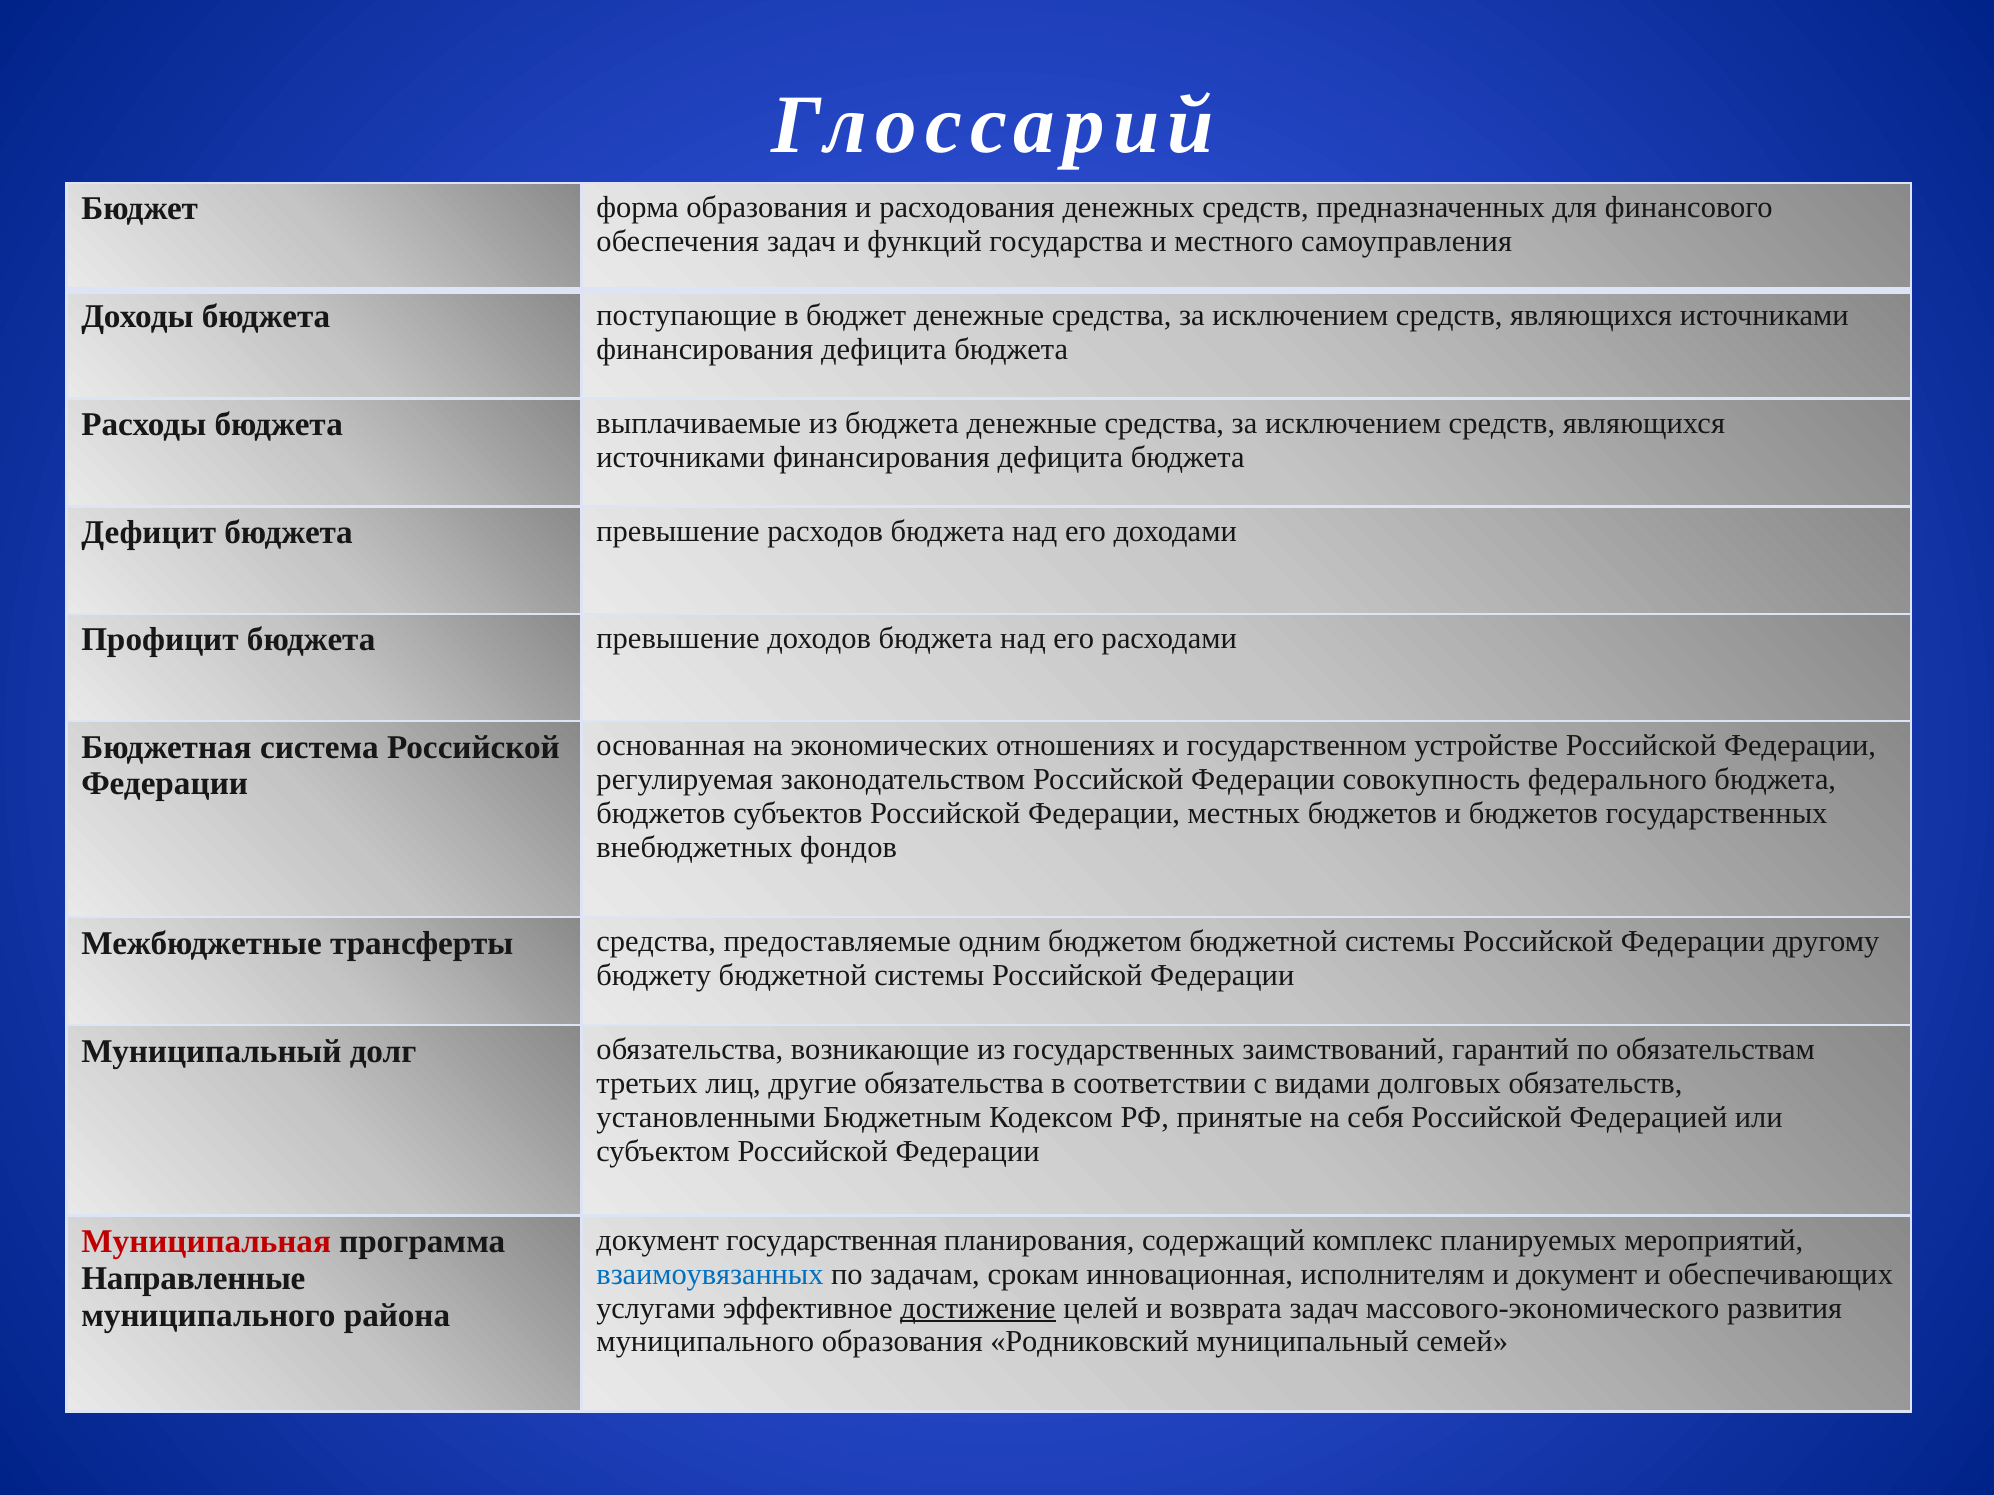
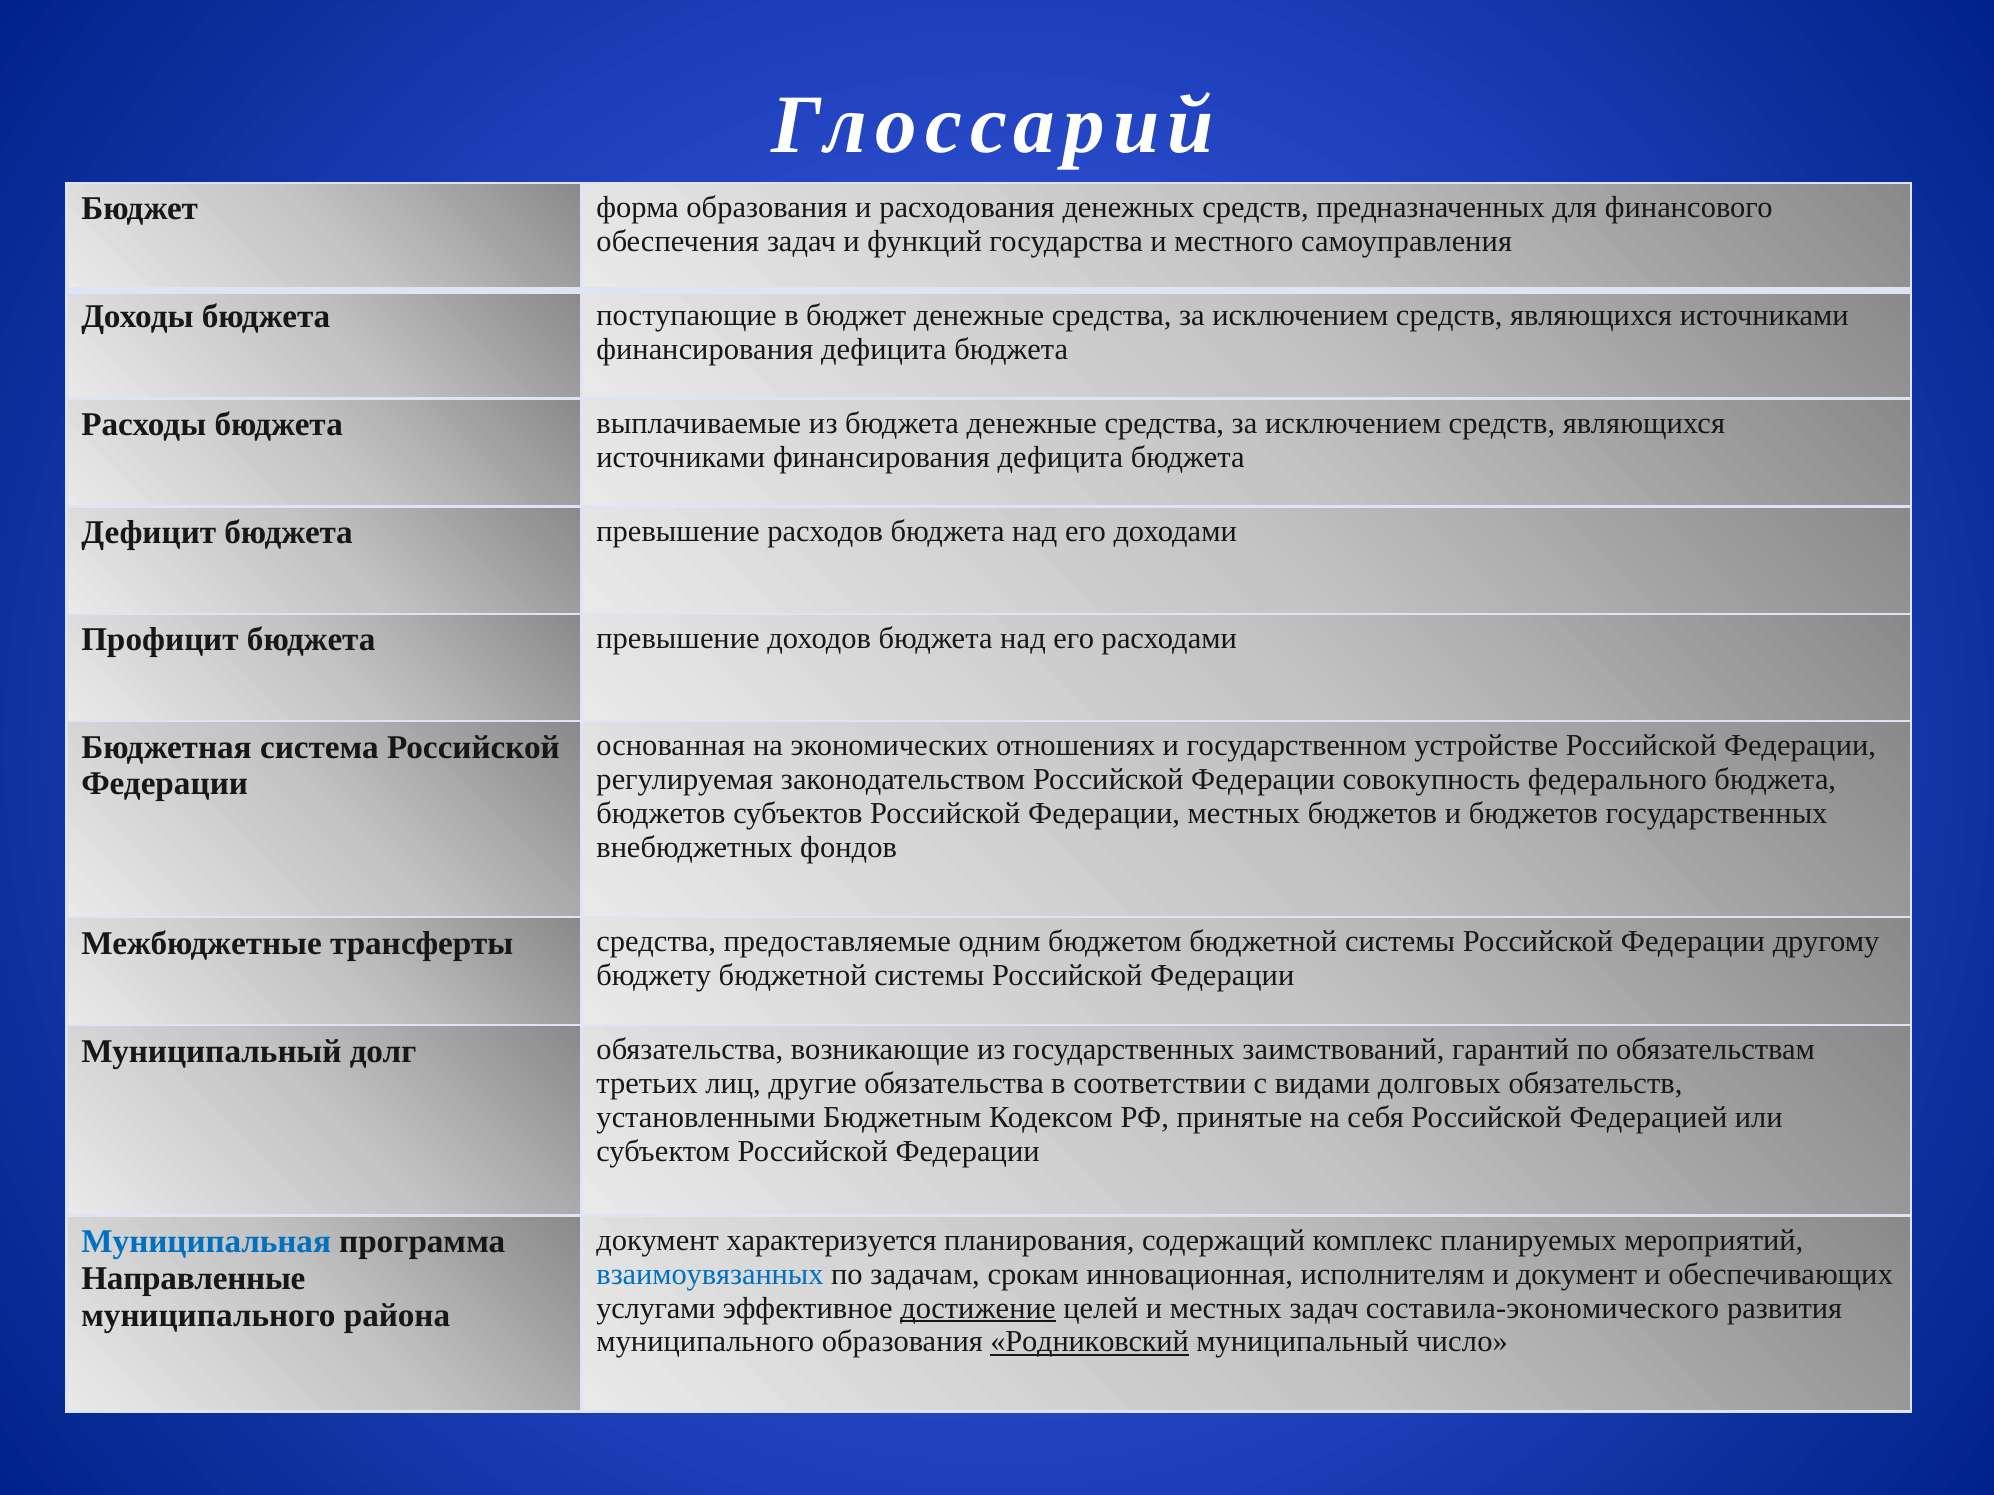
Муниципальная colour: red -> blue (206, 1242)
государственная: государственная -> характеризуется (832, 1241)
и возврата: возврата -> местных (1226, 1308)
массового-экономического: массового-экономического -> составила-экономического (1543, 1308)
Родниковский underline: none -> present (1090, 1342)
семей: семей -> число (1462, 1342)
